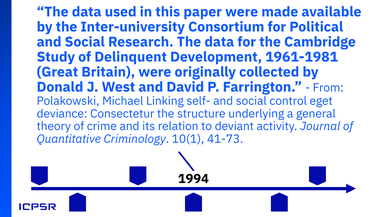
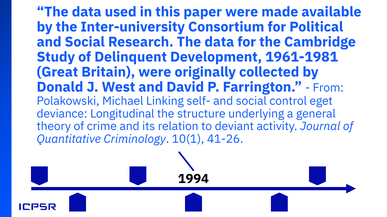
Consectetur: Consectetur -> Longitudinal (122, 114)
41-73: 41-73 -> 41-26 (225, 140)
